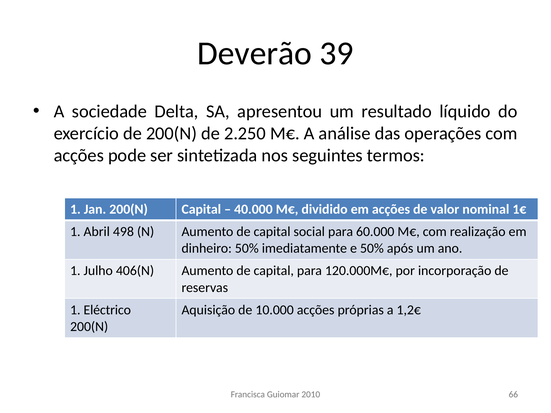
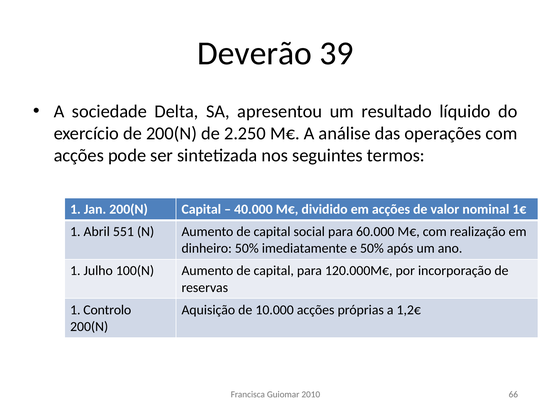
498: 498 -> 551 (123, 232)
406(N: 406(N -> 100(N (135, 271)
Eléctrico: Eléctrico -> Controlo (107, 310)
